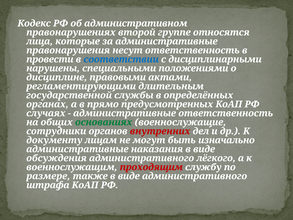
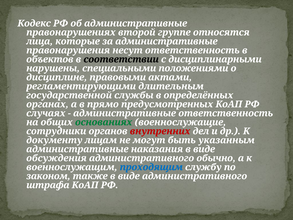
об административном: административном -> административные (136, 23)
провести: провести -> объектов (50, 59)
соответствии colour: blue -> black (121, 59)
изначально: изначально -> указанным (226, 140)
лёгкого: лёгкого -> обычно (216, 158)
проходящим colour: red -> blue (151, 167)
размере: размере -> законом (48, 176)
